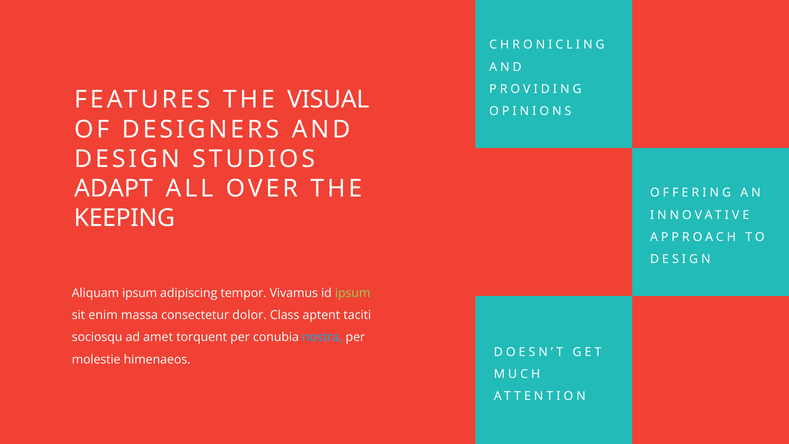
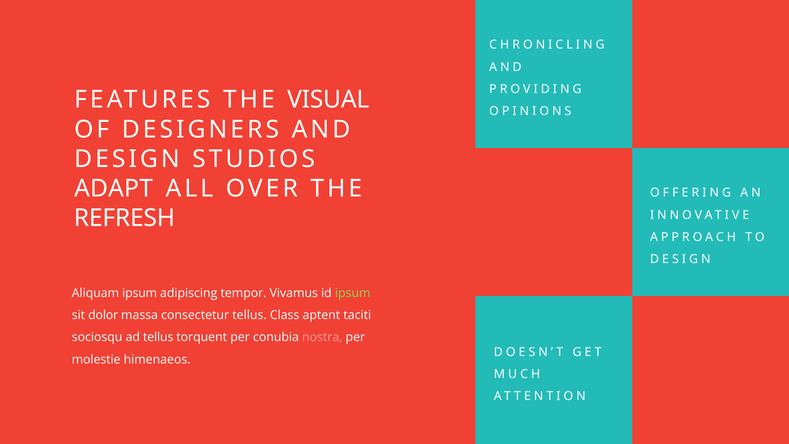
KEEPING: KEEPING -> REFRESH (124, 218)
enim: enim -> dolor (103, 315)
consectetur dolor: dolor -> tellus (249, 315)
ad amet: amet -> tellus (158, 337)
nostra colour: light blue -> pink (322, 337)
